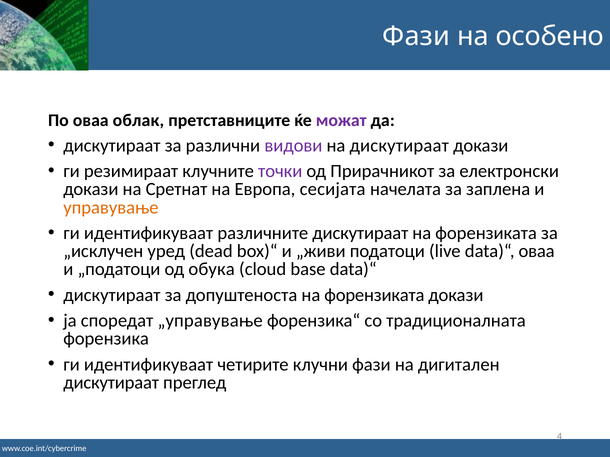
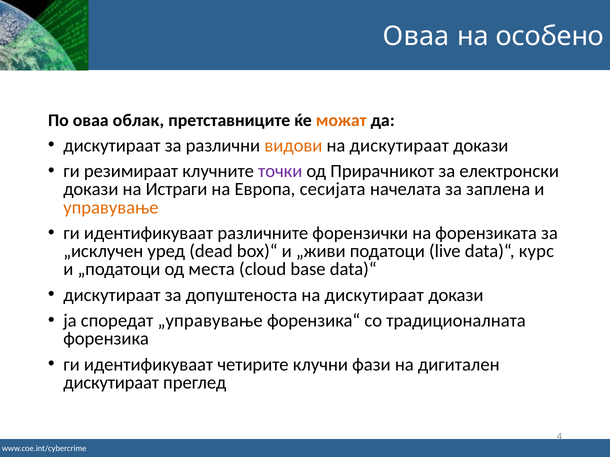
Фази: Фази -> Оваа (416, 36)
можат colour: purple -> orange (341, 120)
видови colour: purple -> orange (293, 146)
Сретнат: Сретнат -> Истраги (177, 190)
различните дискутираат: дискутираат -> форензички (360, 233)
data)“ оваа: оваа -> курс (536, 251)
обука: обука -> места (212, 270)
допуштеноста на форензиката: форензиката -> дискутираат (374, 295)
